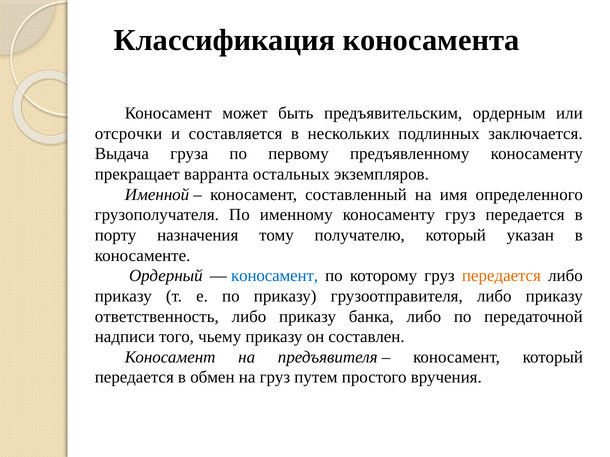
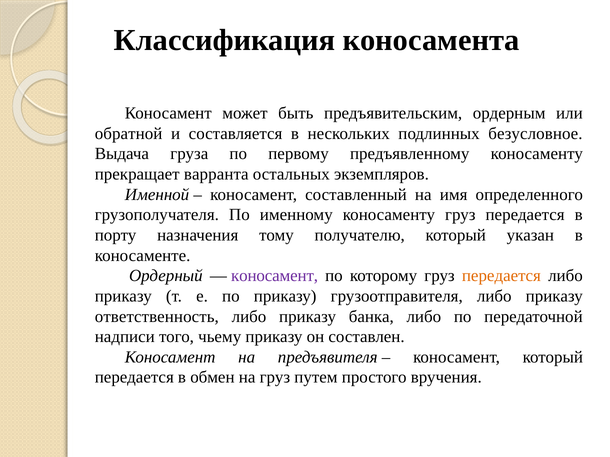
отсрочки: отсрочки -> обратной (129, 134)
заключается: заключается -> безусловное (535, 134)
коносамент colour: blue -> purple (275, 276)
